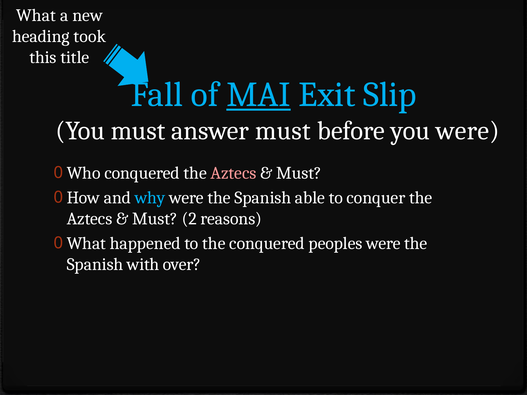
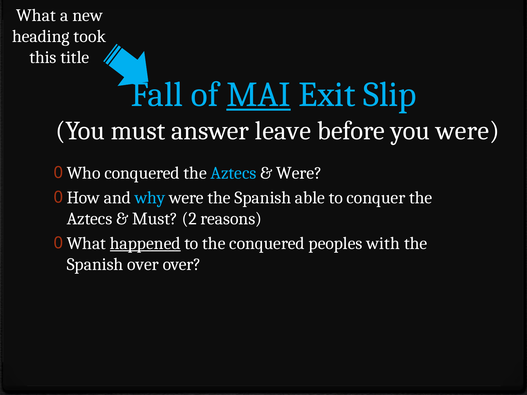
answer must: must -> leave (283, 131)
Aztecs colour: pink -> light blue (233, 173)
Must: Must -> Were (299, 173)
happened underline: none -> present (145, 243)
peoples were: were -> with (383, 243)
Spanish with: with -> over (143, 264)
